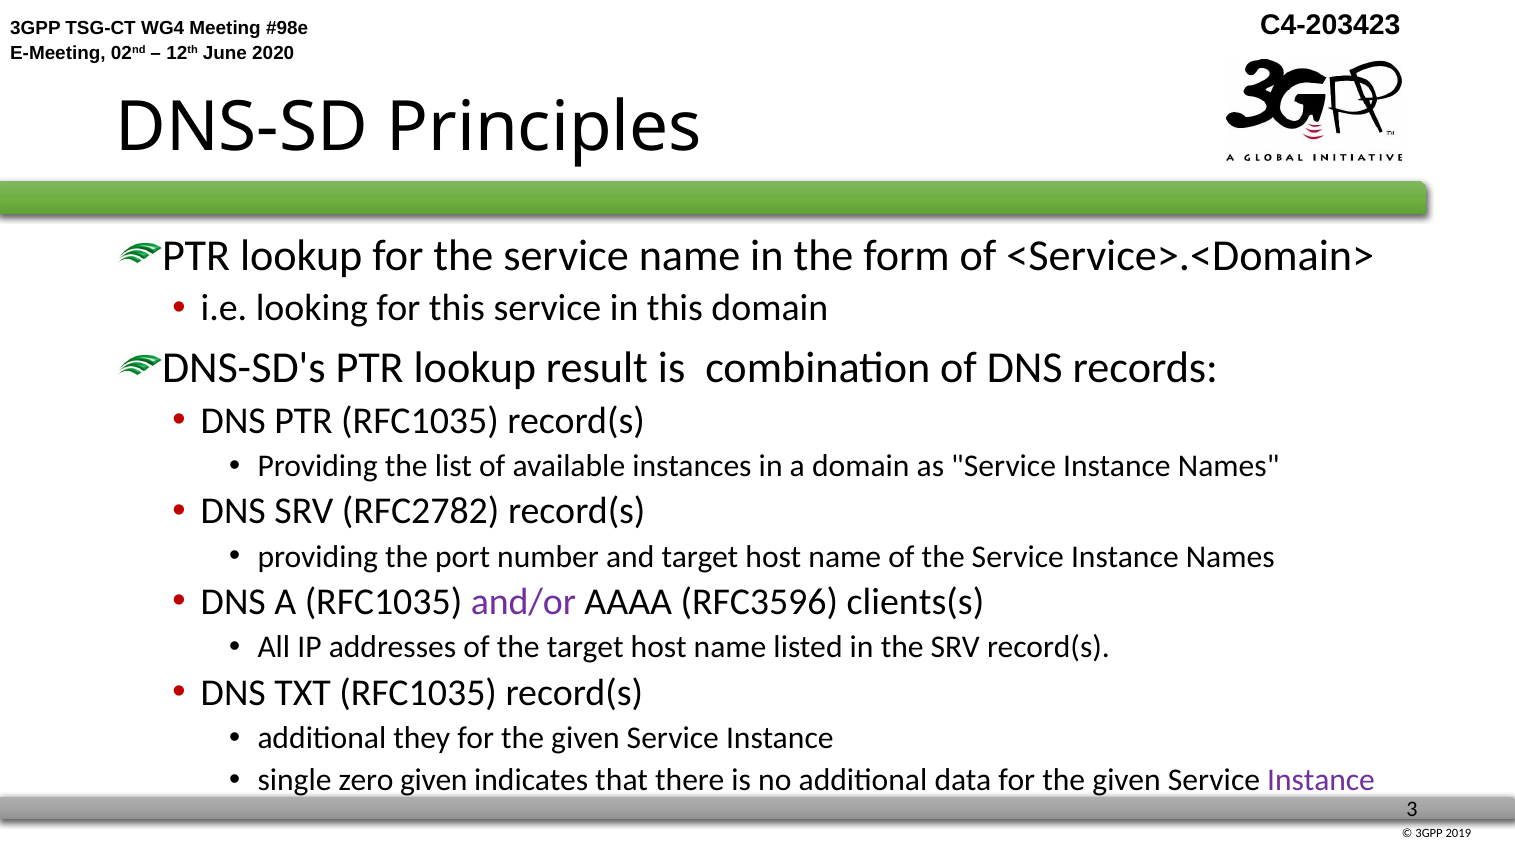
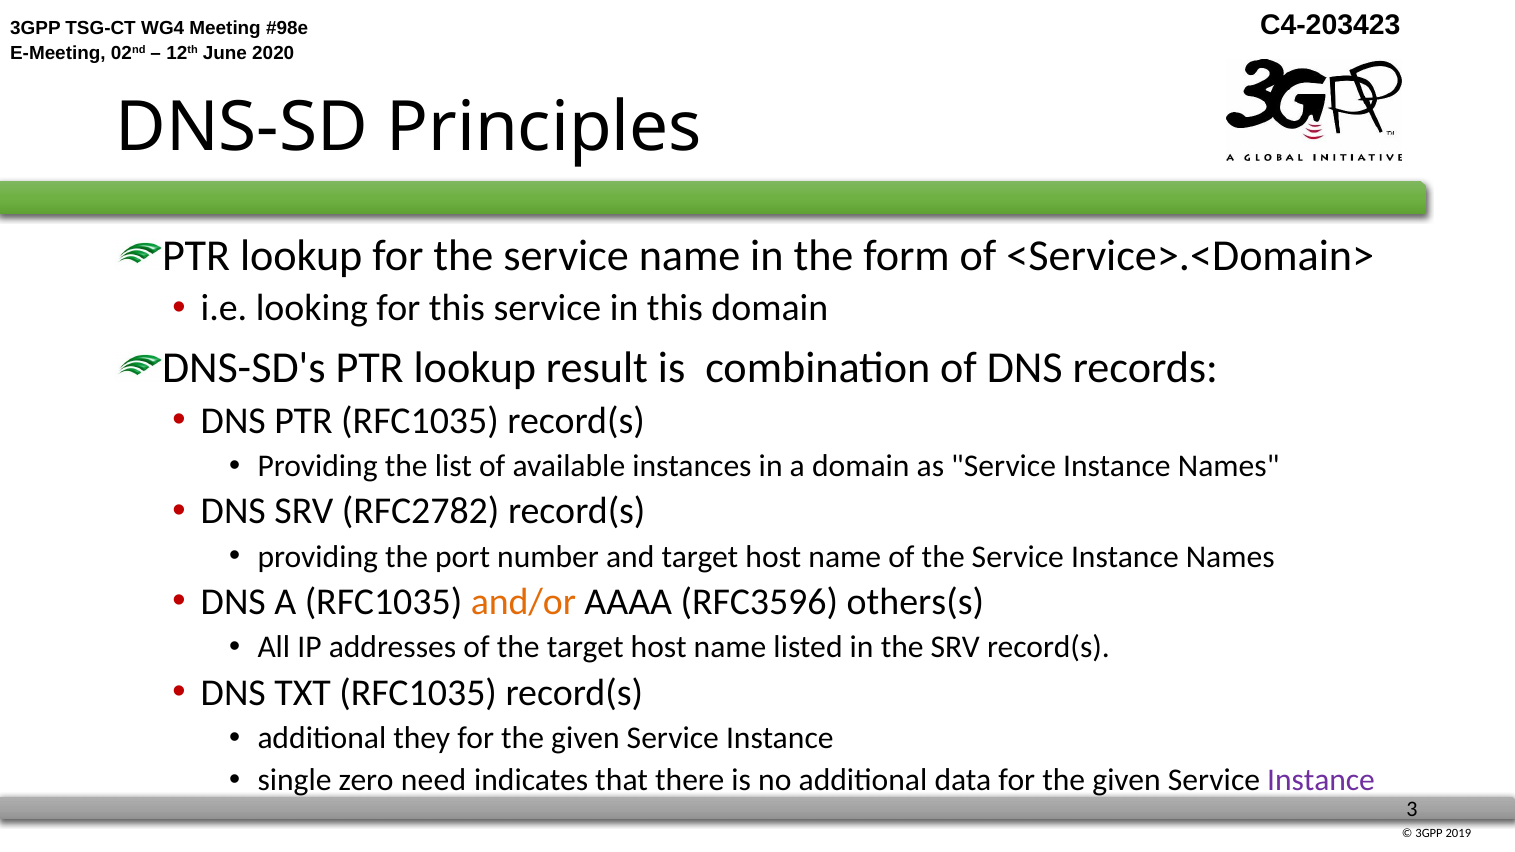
and/or colour: purple -> orange (523, 602)
clients(s: clients(s -> others(s (915, 602)
zero given: given -> need (434, 780)
